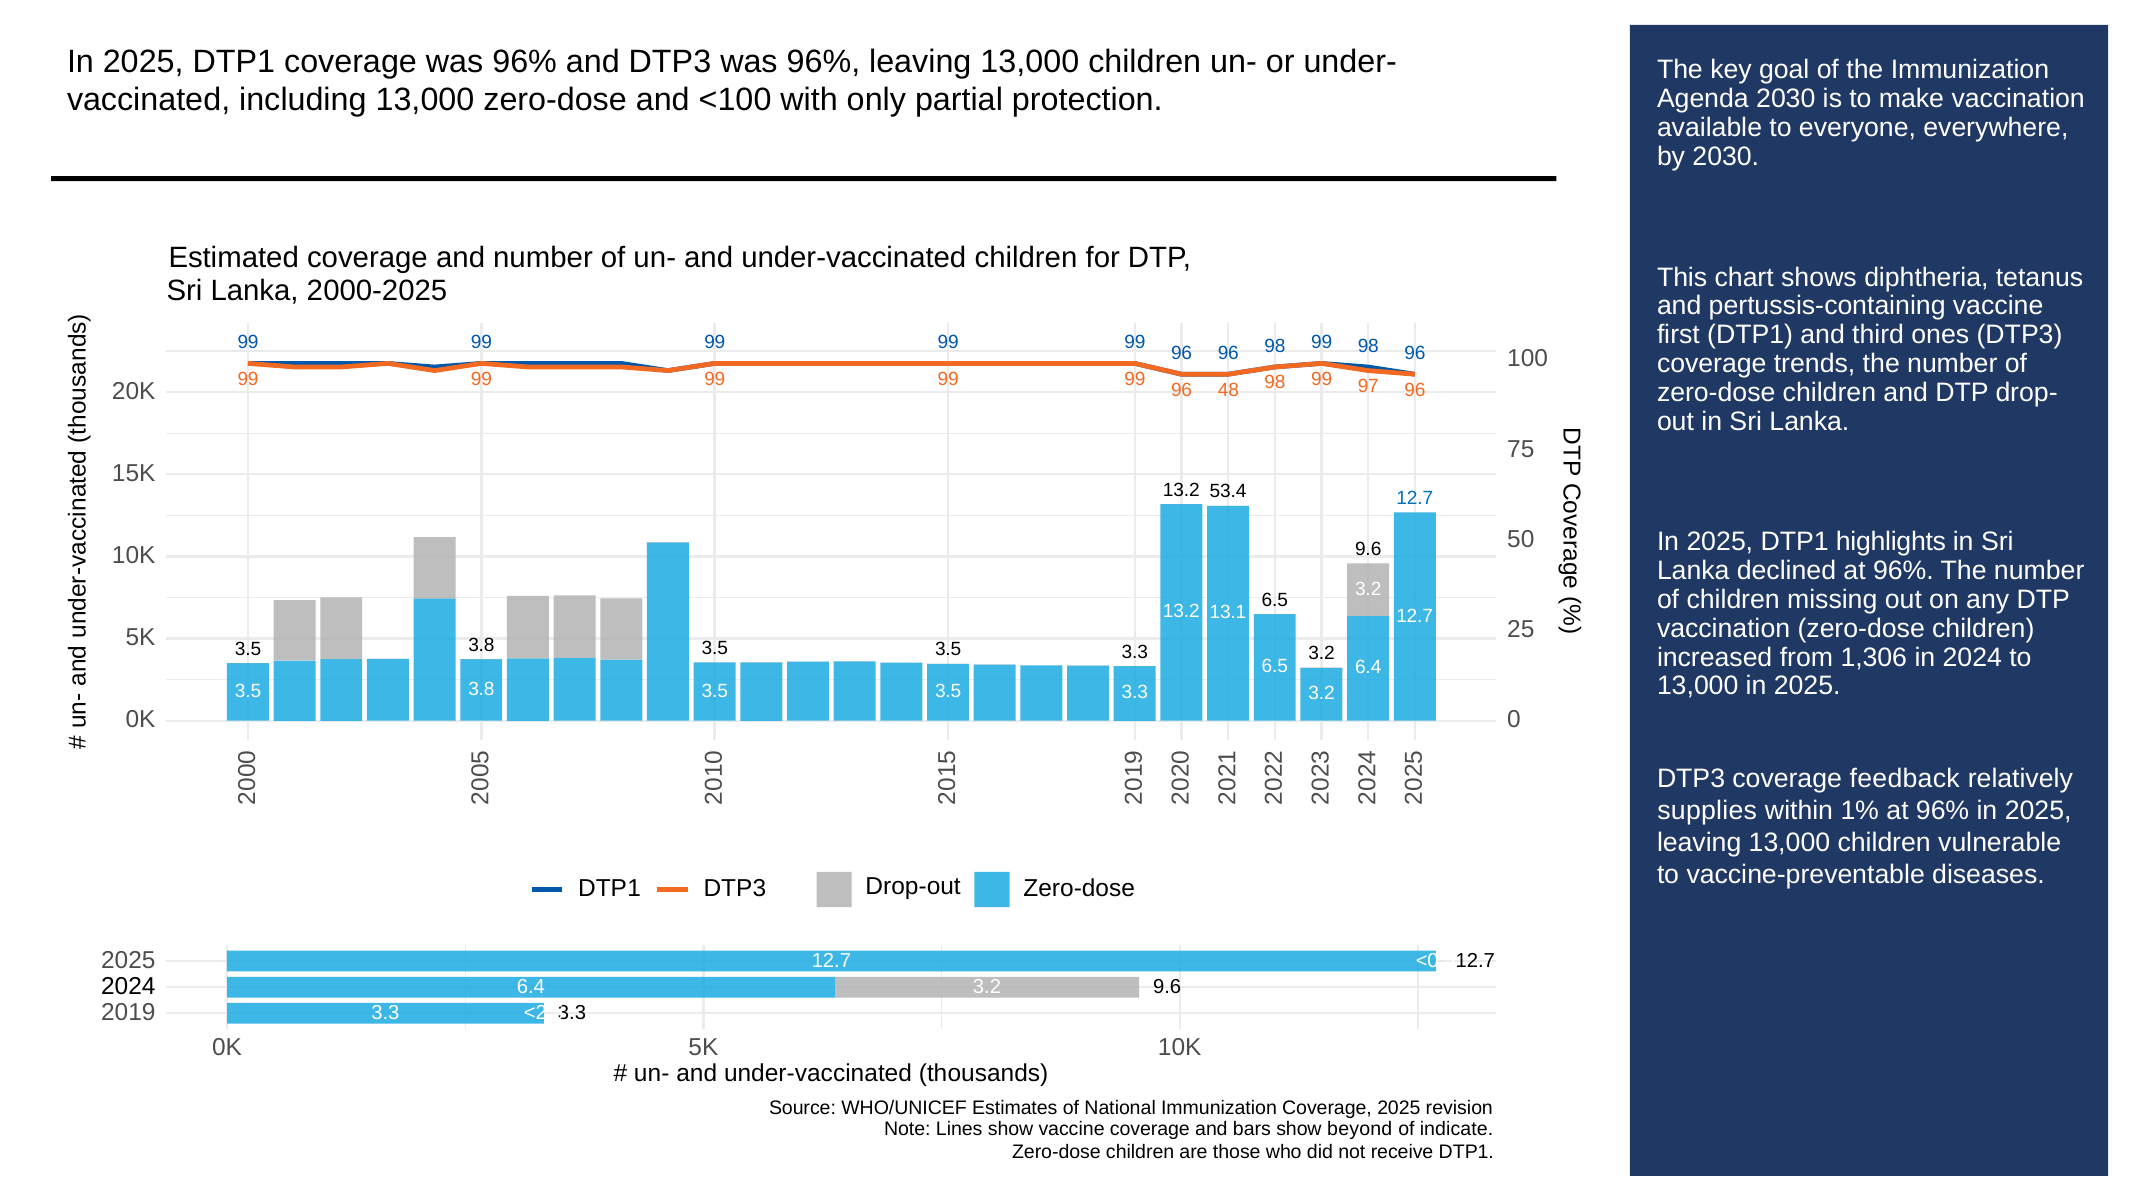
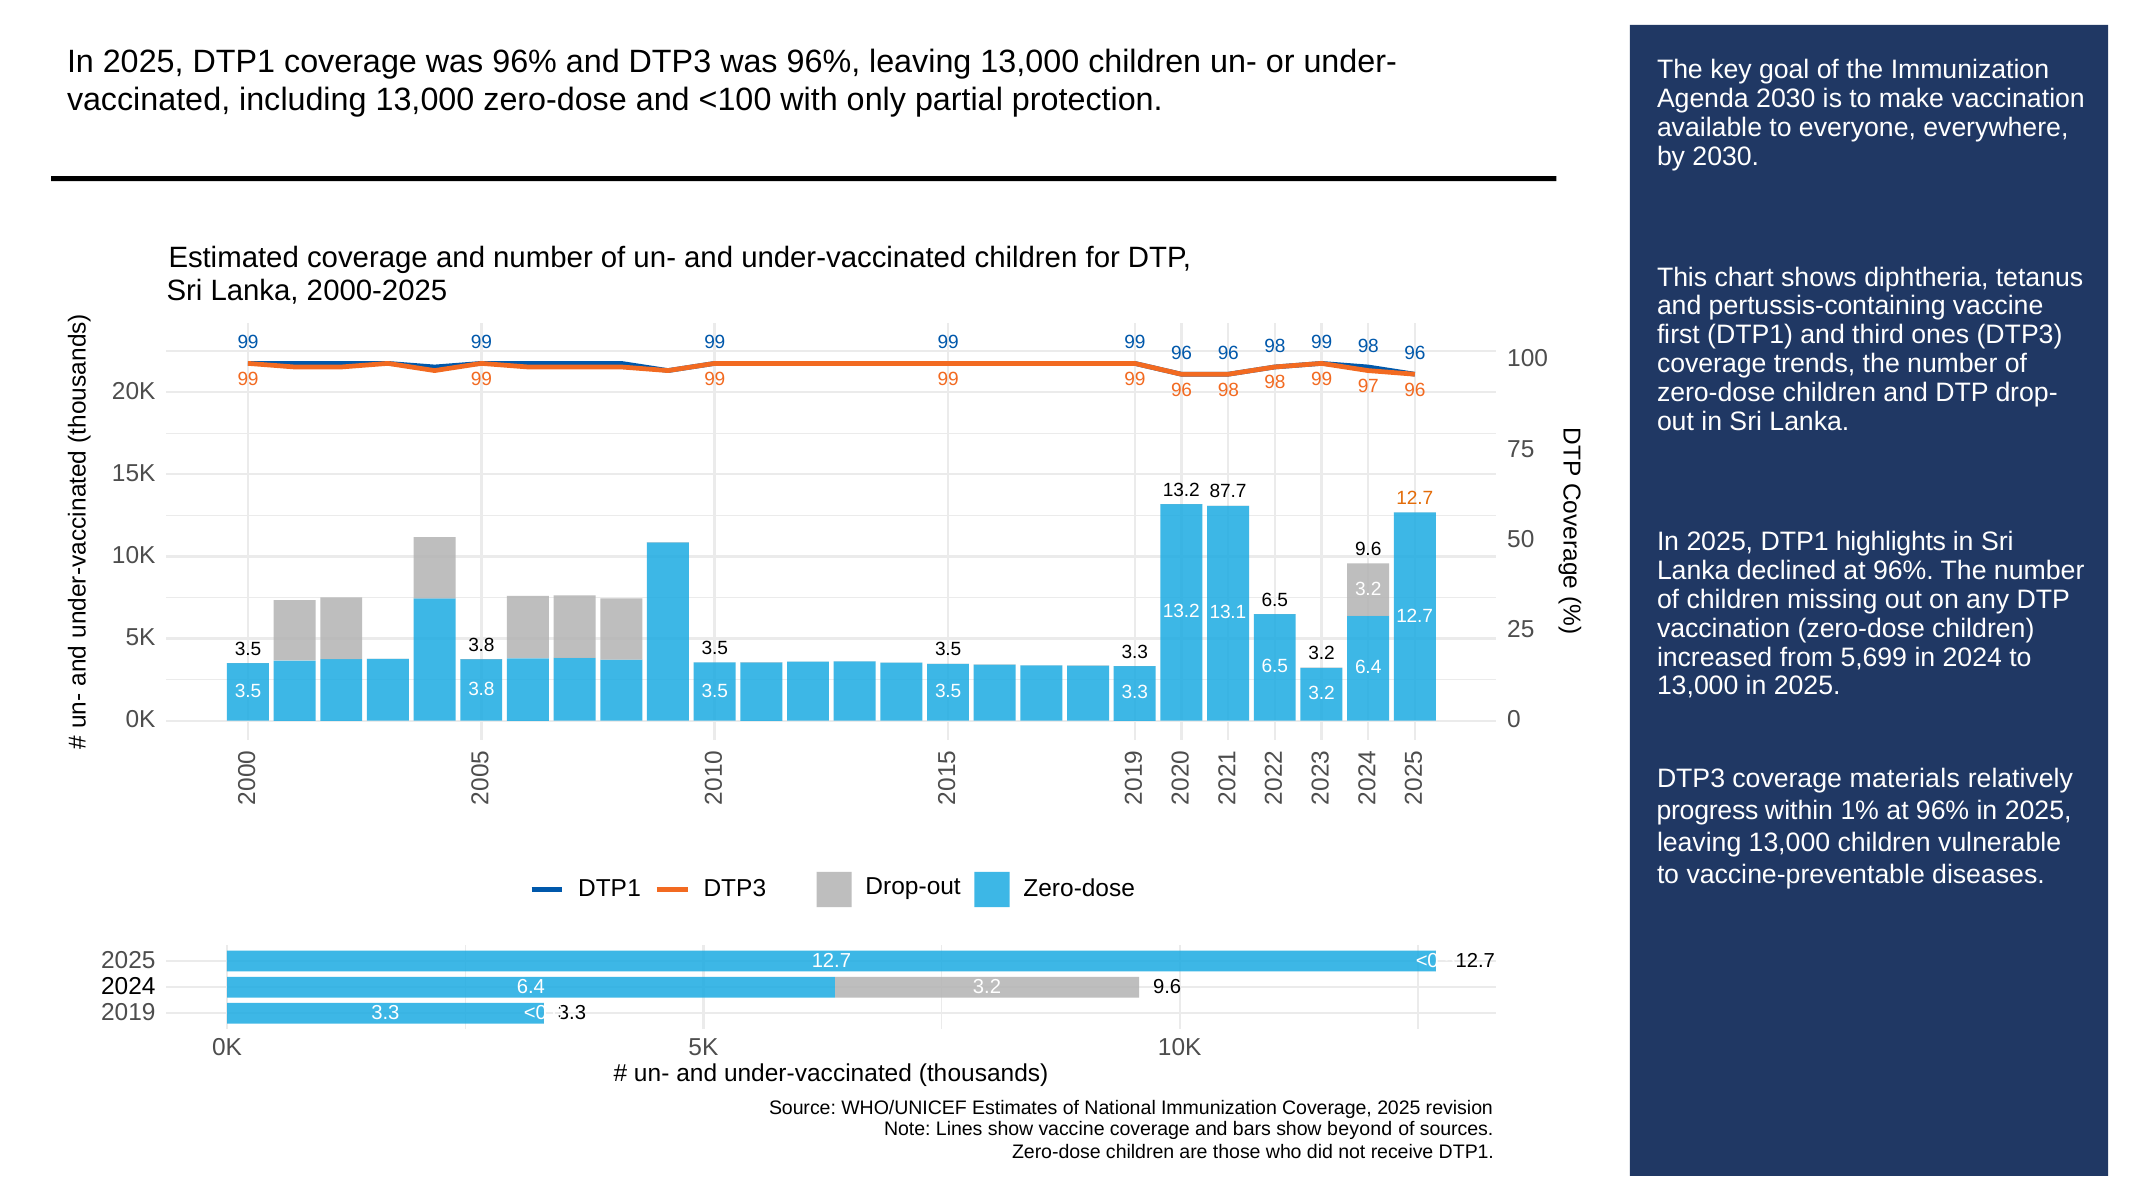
48: 48 -> 98 (1228, 390)
53.4: 53.4 -> 87.7 (1228, 491)
12.7 colour: blue -> orange (1415, 498)
1,306: 1,306 -> 5,699 (1874, 657)
feedback: feedback -> materials (1905, 779)
supplies: supplies -> progress (1707, 811)
<2.5: <2.5 -> <0.0 (544, 1012)
indicate: indicate -> sources (1457, 1129)
